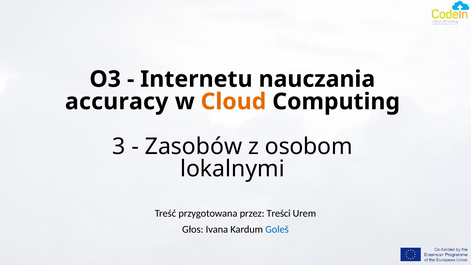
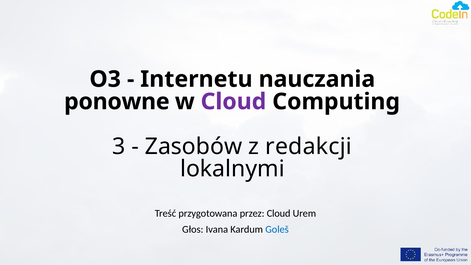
accuracy: accuracy -> ponowne (117, 102)
Cloud colour: orange -> purple (233, 102)
osobom: osobom -> redakcji (309, 146)
przez Treści: Treści -> Cloud (279, 213)
